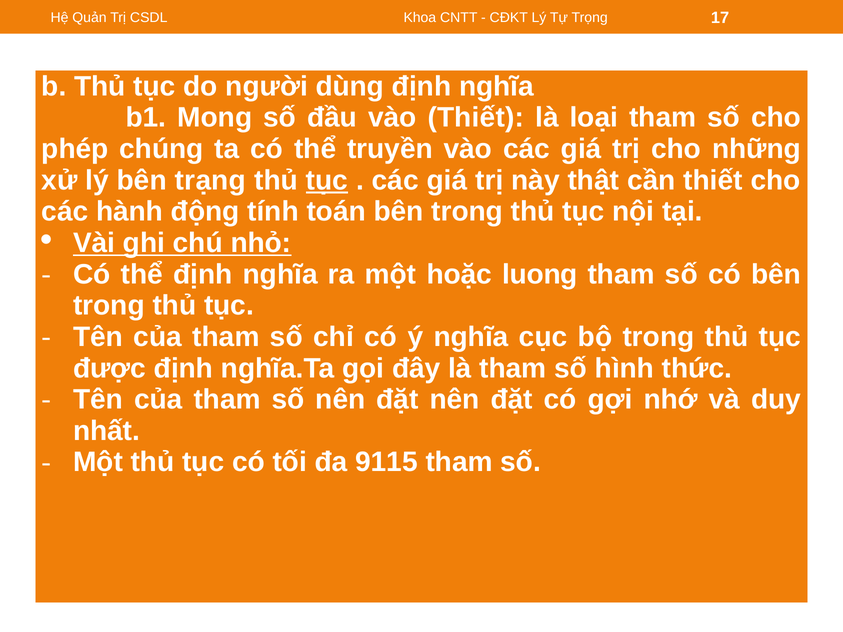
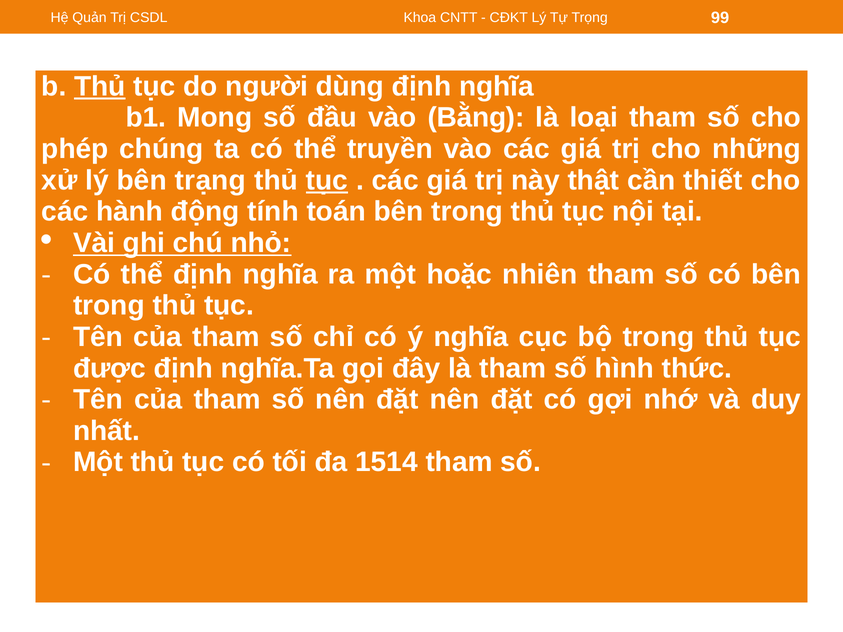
17: 17 -> 99 (720, 18)
Thủ underline: none -> present (100, 86)
vào Thiết: Thiết -> Bằng (476, 118)
luong: luong -> nhiên (540, 274)
9115: 9115 -> 1514 (386, 462)
